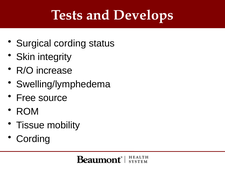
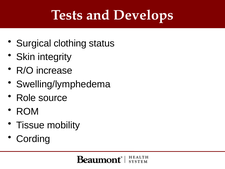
Surgical cording: cording -> clothing (70, 43)
Free: Free -> Role (26, 98)
